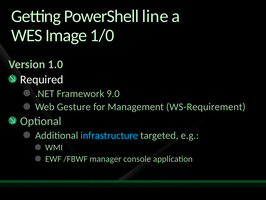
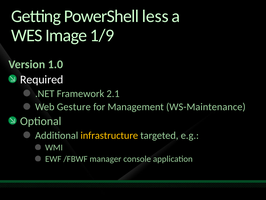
line: line -> less (155, 16)
1/0: 1/0 -> 1/9 (102, 35)
9.0: 9.0 -> 2.1 (113, 93)
WS-Requirement: WS-Requirement -> WS-Maintenance (206, 107)
infrastructure colour: light blue -> yellow (109, 135)
